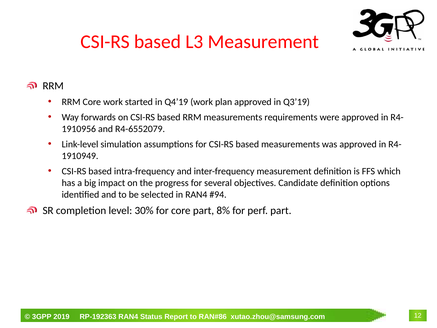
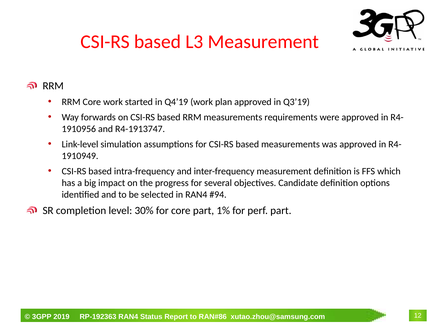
R4-6552079: R4-6552079 -> R4-1913747 (140, 129)
8%: 8% -> 1% (223, 210)
